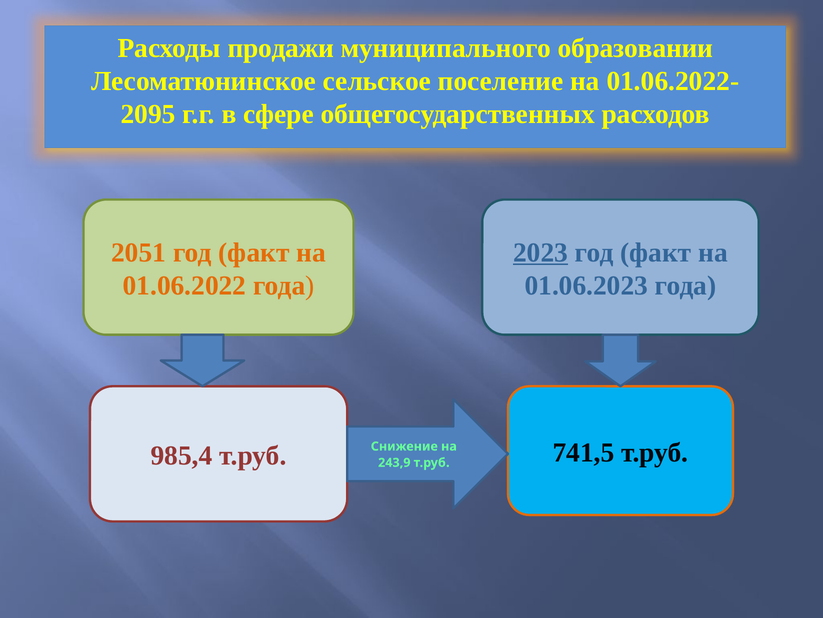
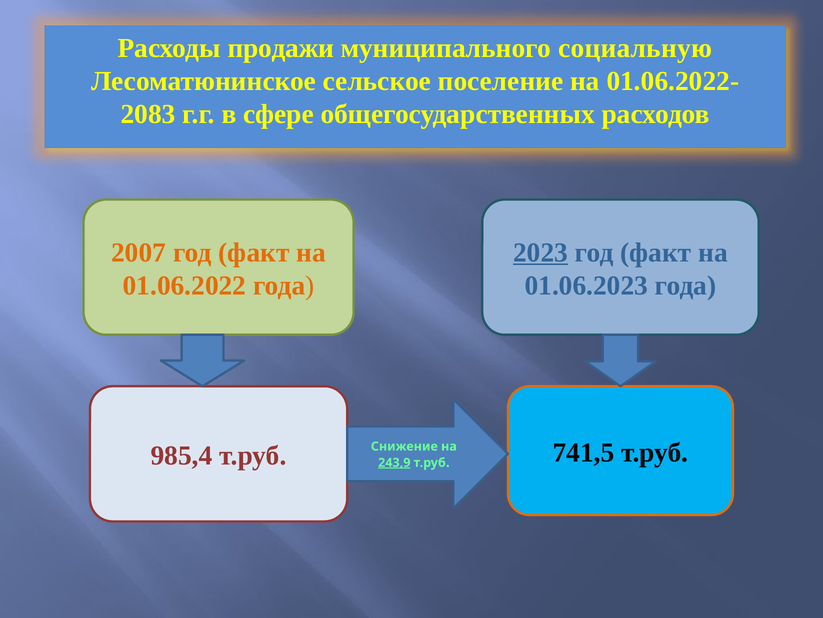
образовании: образовании -> социальную (635, 48)
2095: 2095 -> 2083 (148, 114)
2051: 2051 -> 2007 (139, 252)
243,9 underline: none -> present (394, 462)
